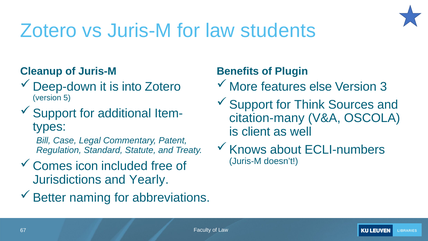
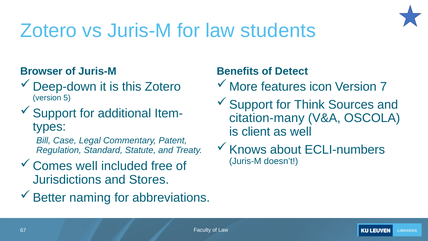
Cleanup: Cleanup -> Browser (41, 71)
Plugin: Plugin -> Detect (291, 71)
into: into -> this (132, 87)
else: else -> icon (321, 87)
3: 3 -> 7 (384, 87)
icon: icon -> well (87, 166)
Yearly: Yearly -> Stores (149, 179)
